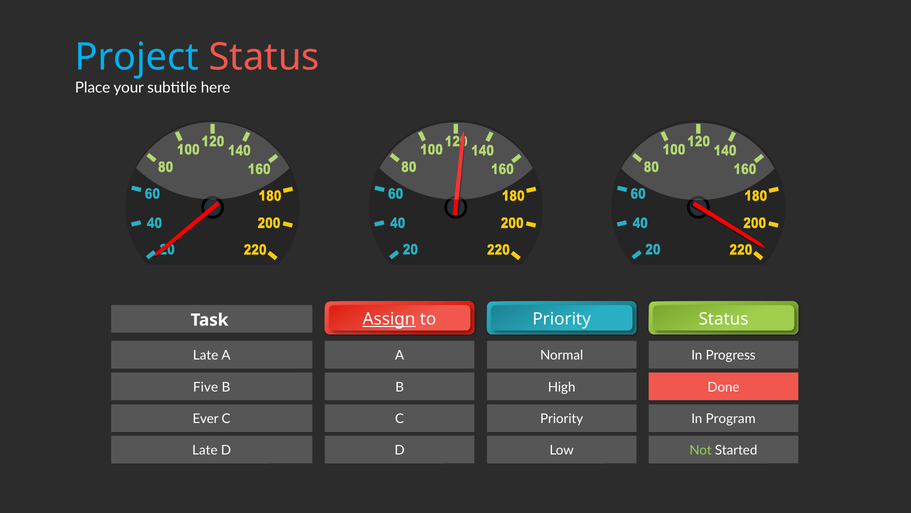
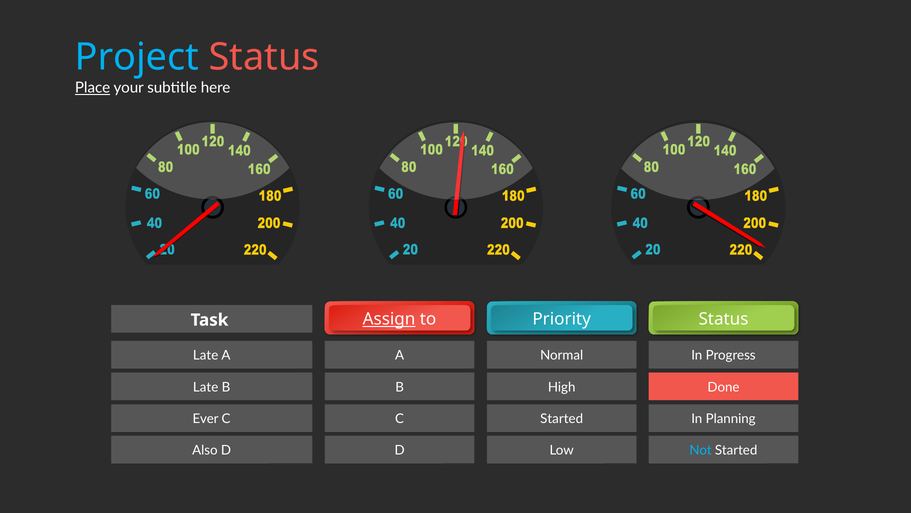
Place underline: none -> present (93, 88)
Five: Five -> Late (206, 387)
C Priority: Priority -> Started (562, 419)
Program: Program -> Planning (731, 419)
Late: Late -> Also (205, 450)
Not colour: light green -> light blue (701, 450)
